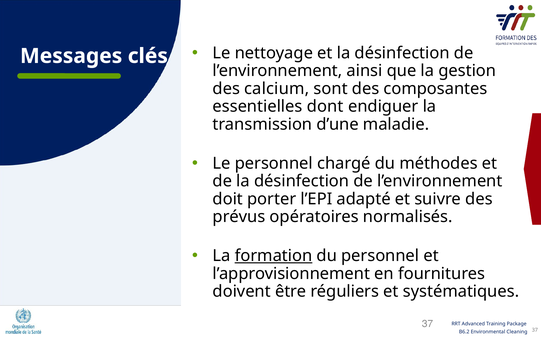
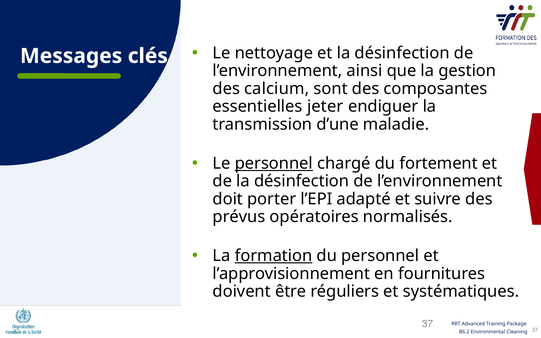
dont: dont -> jeter (325, 107)
personnel underline: none -> present (274, 163)
méthodes: méthodes -> fortement (439, 163)
